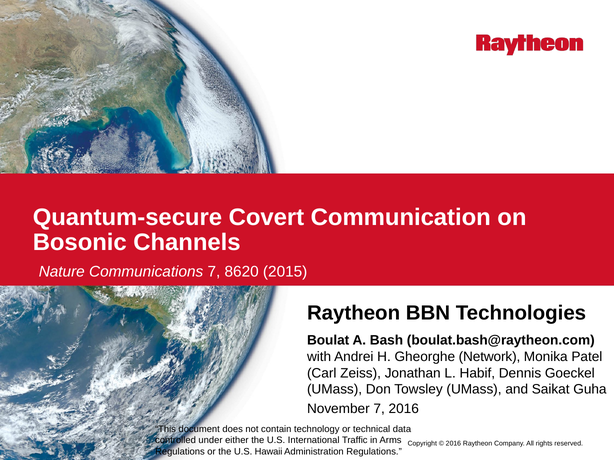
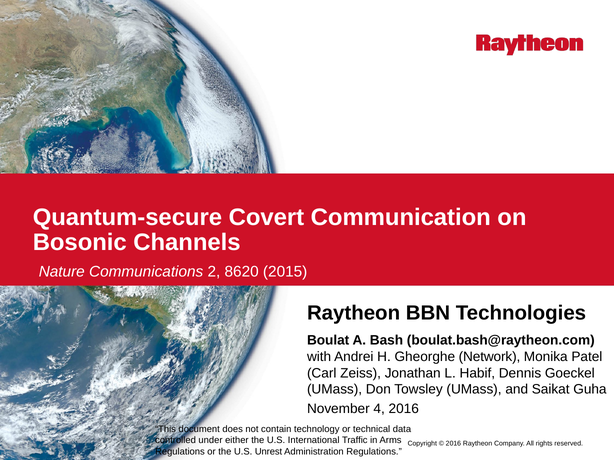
Communications 7: 7 -> 2 (214, 272)
November 7: 7 -> 4 (379, 409)
Hawaii: Hawaii -> Unrest (269, 452)
